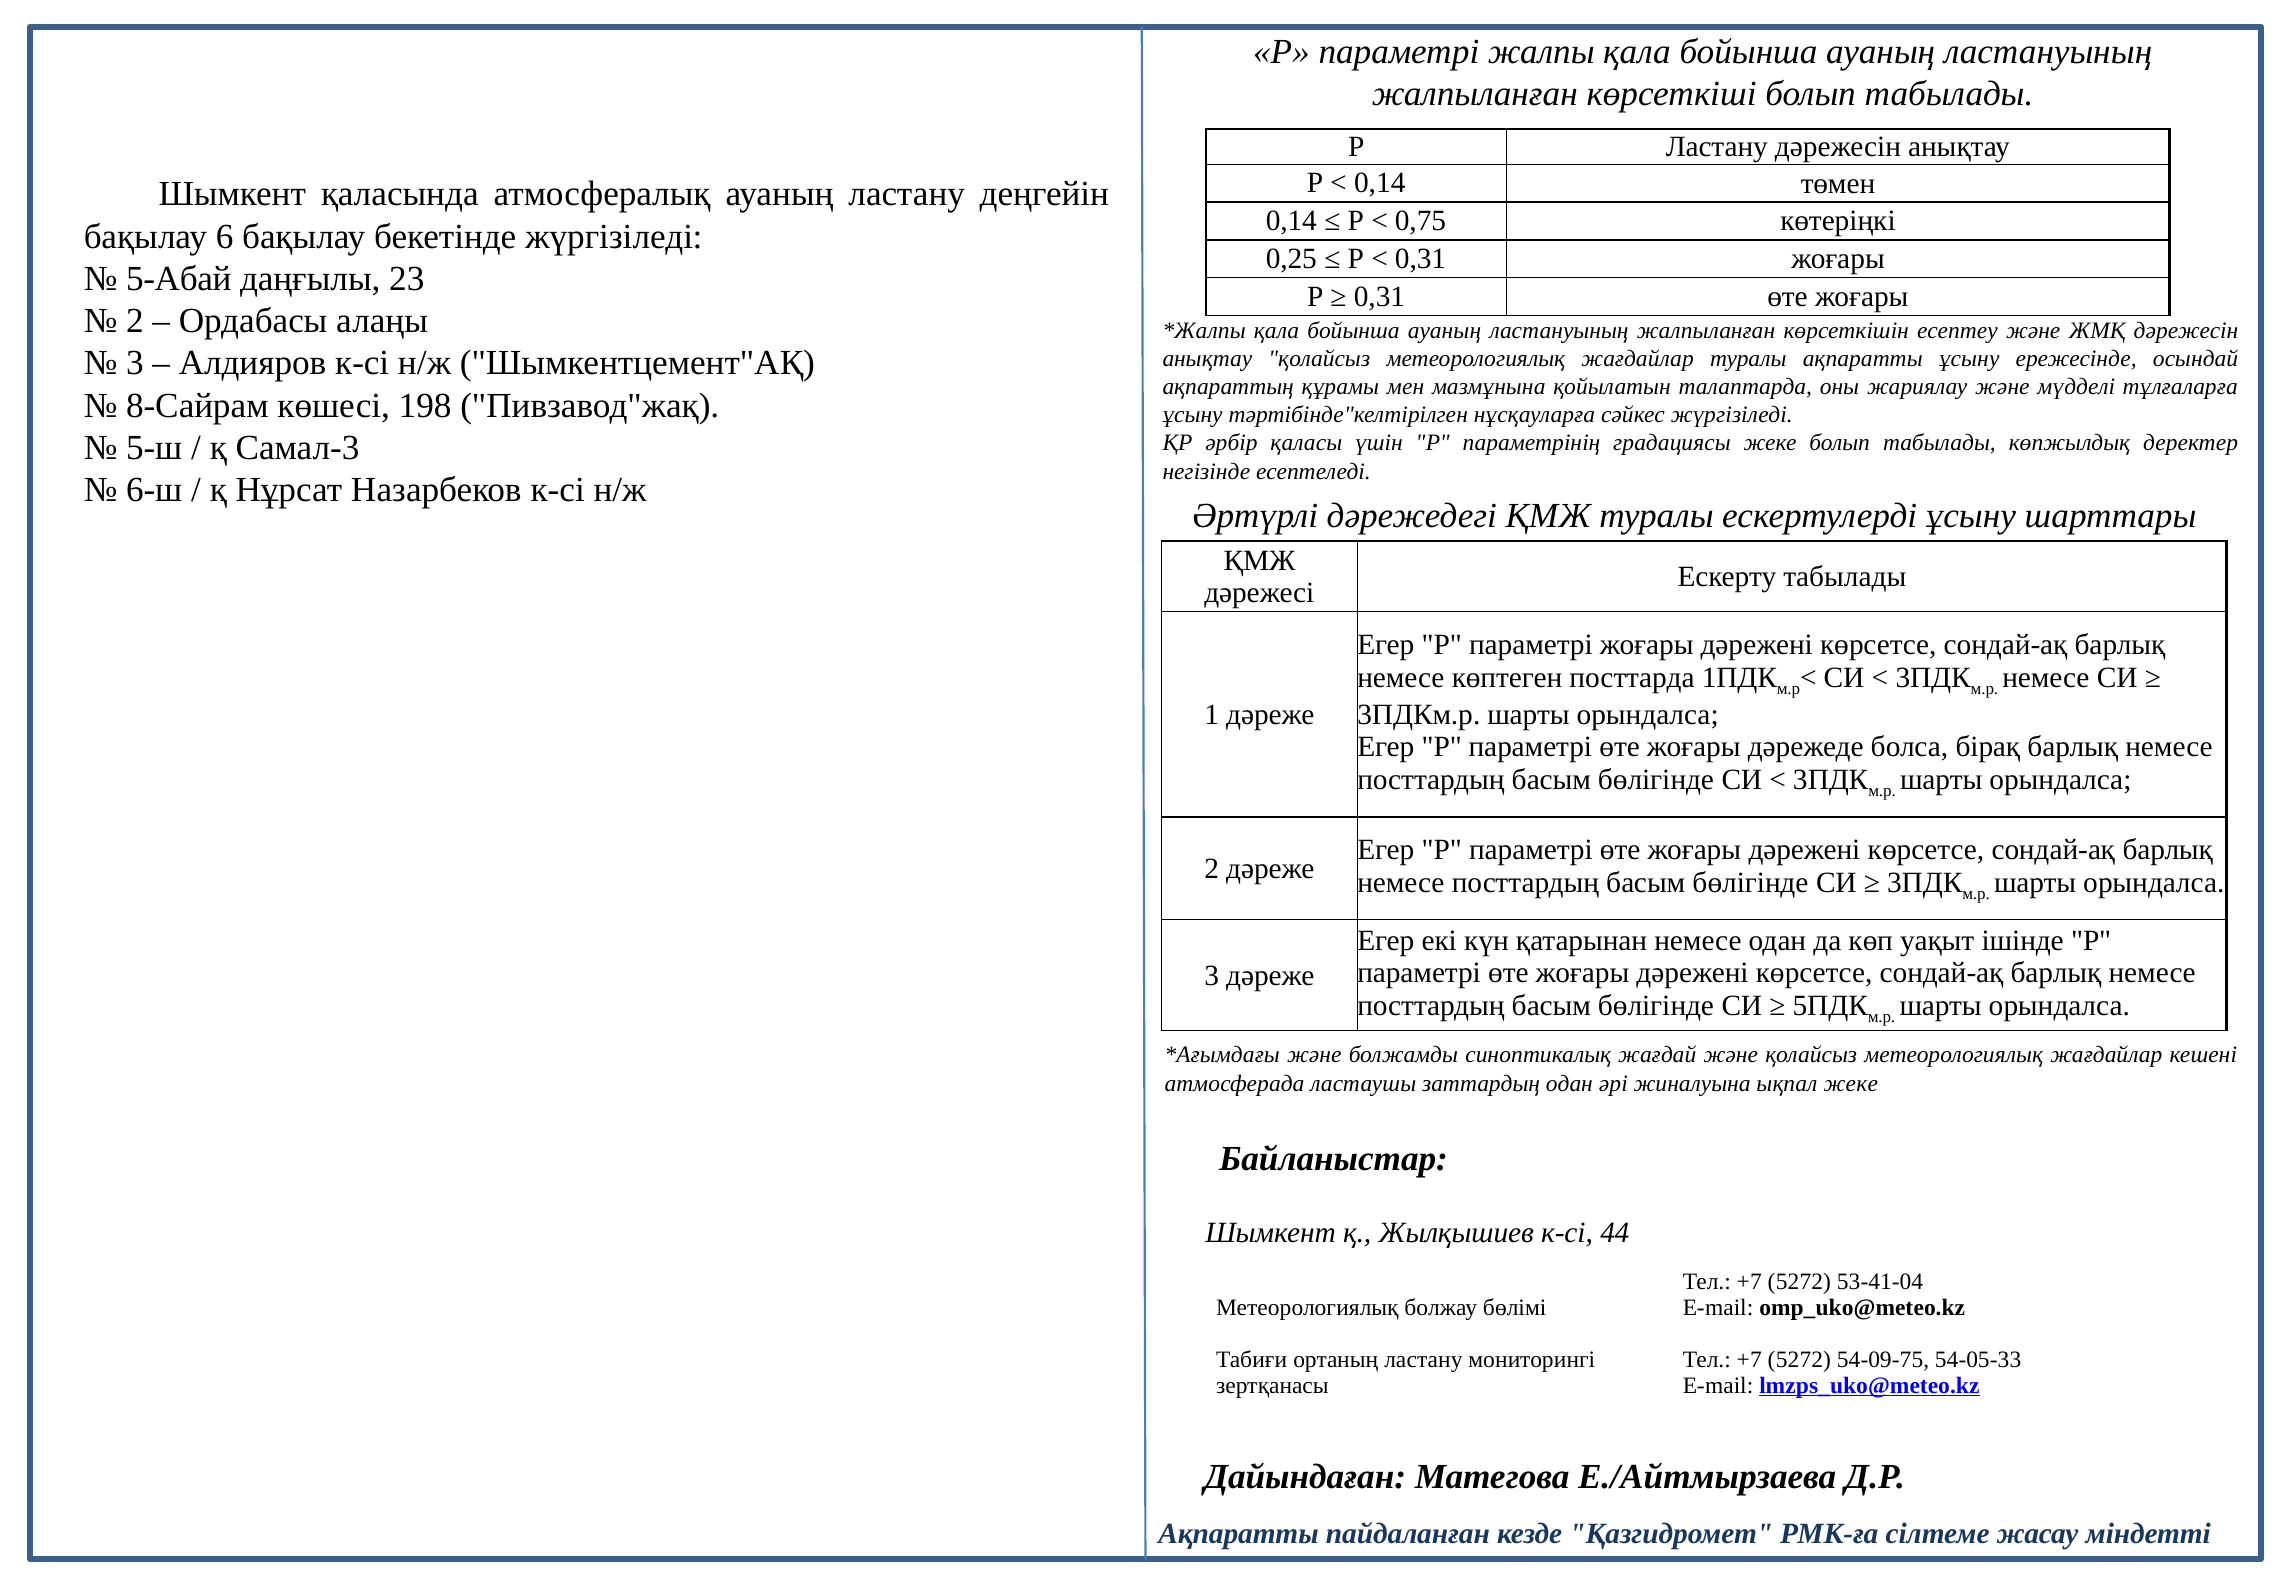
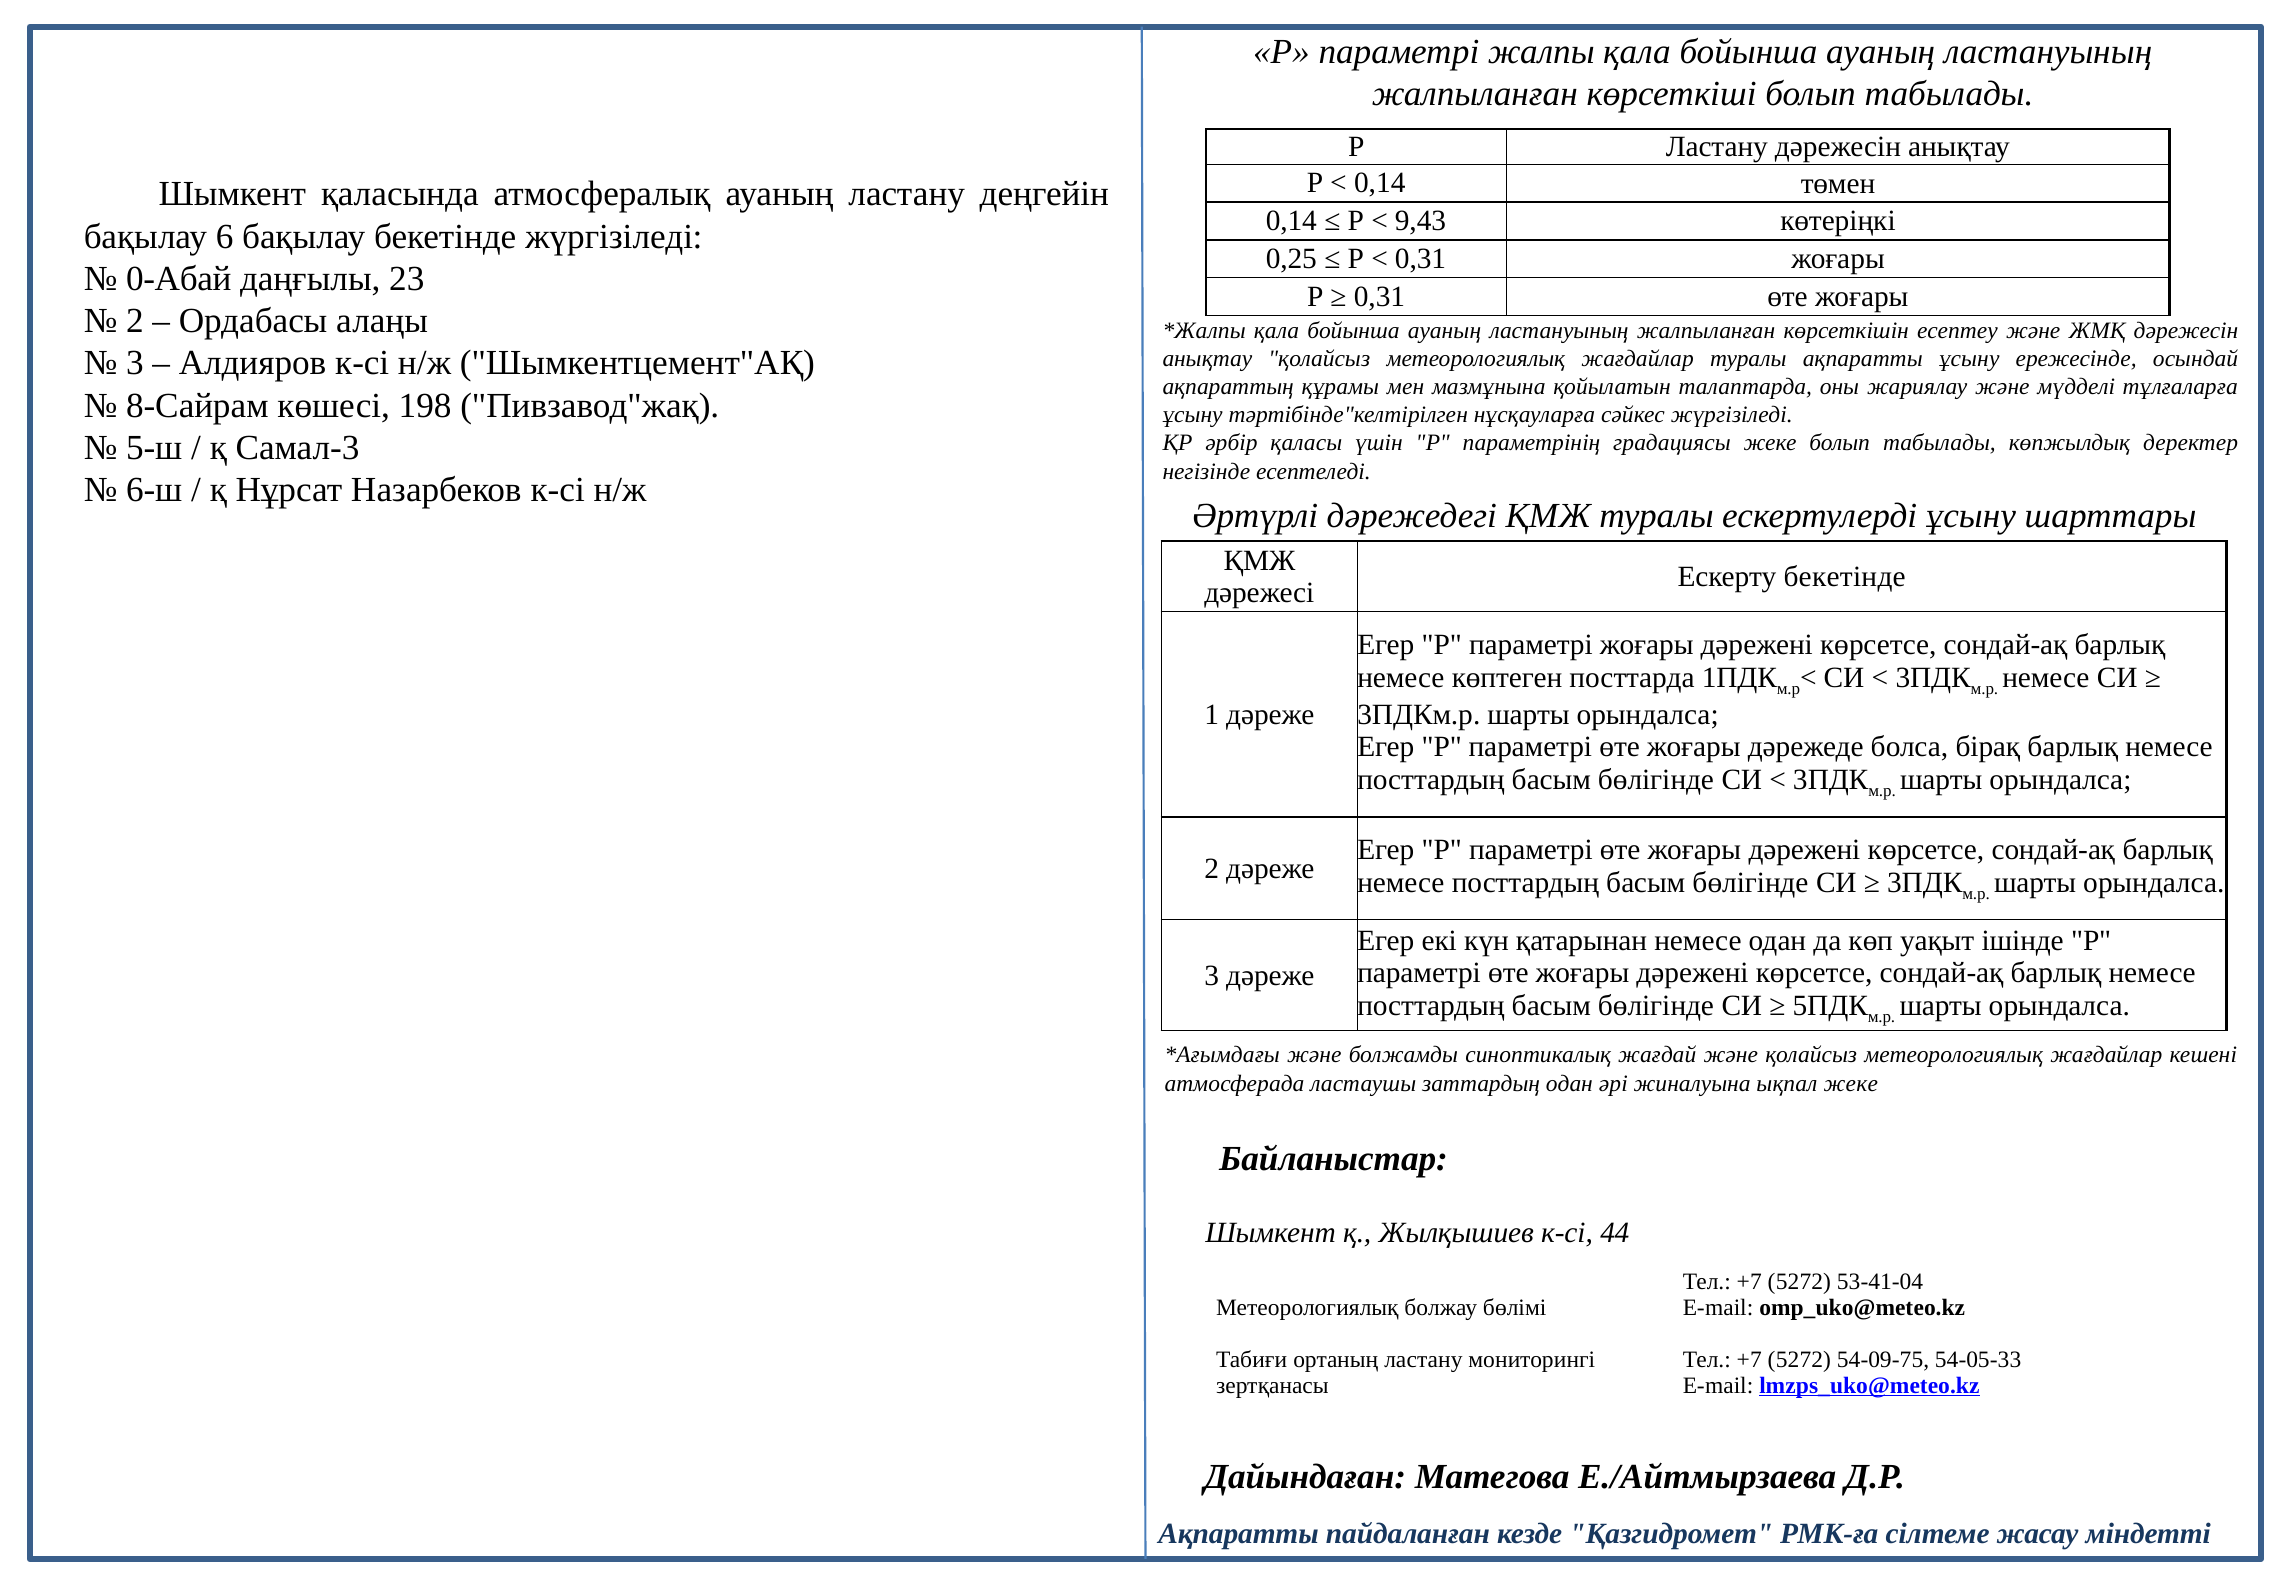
0,75: 0,75 -> 9,43 (1420, 221)
5-Абай: 5-Абай -> 0-Абай (179, 279)
Ескерту табылады: табылады -> бекетінде (1845, 577)
